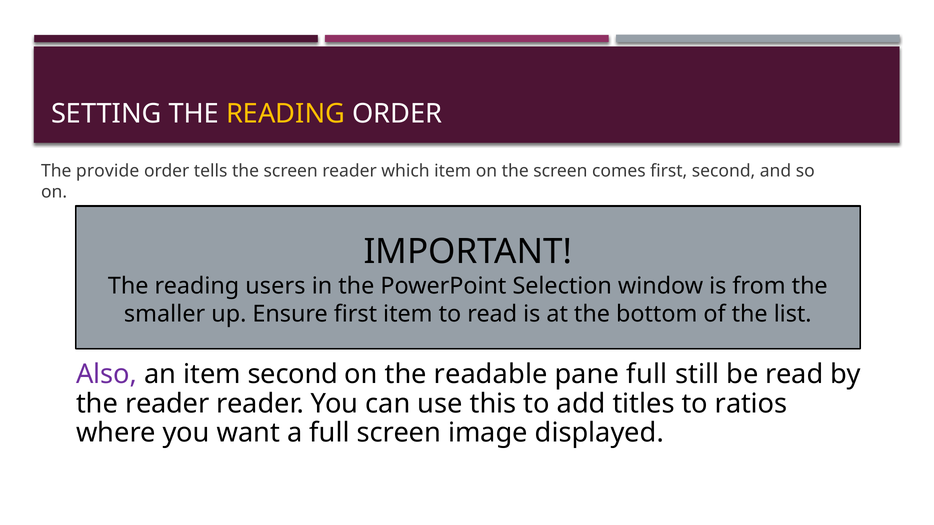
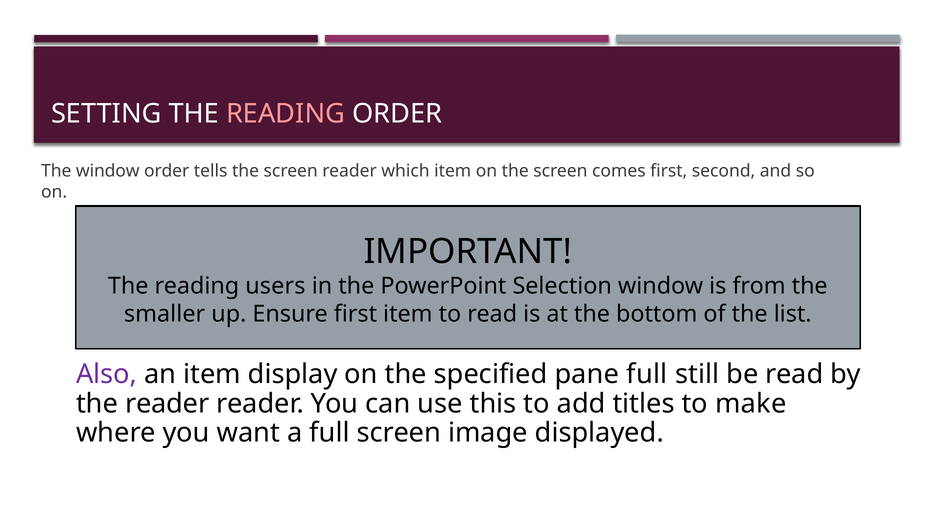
READING colour: yellow -> pink (286, 114)
The provide: provide -> window (108, 171)
item second: second -> display (293, 375)
readable: readable -> specified (491, 375)
ratios: ratios -> make (751, 404)
